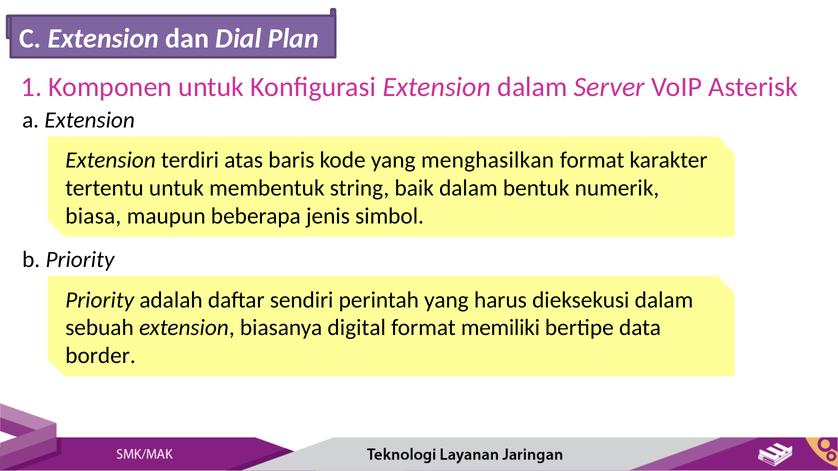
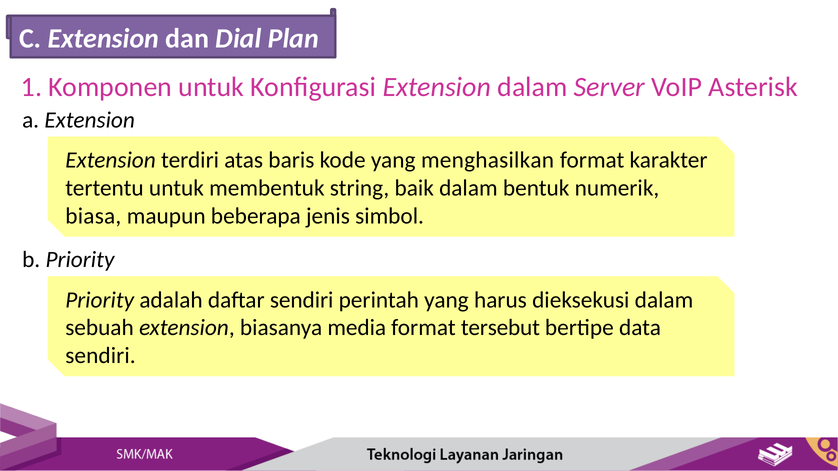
digital: digital -> media (357, 328)
memiliki: memiliki -> tersebut (500, 328)
border: border -> sendiri (100, 356)
